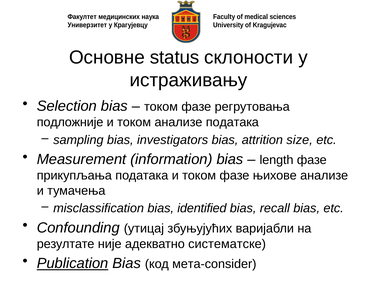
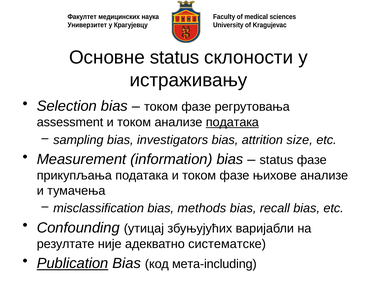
подложније: подложније -> assessment (70, 122)
података underline: none -> present (232, 122)
length: length -> status (276, 160)
identified: identified -> methods (202, 208)
мета-consider: мета-consider -> мета-including (214, 264)
